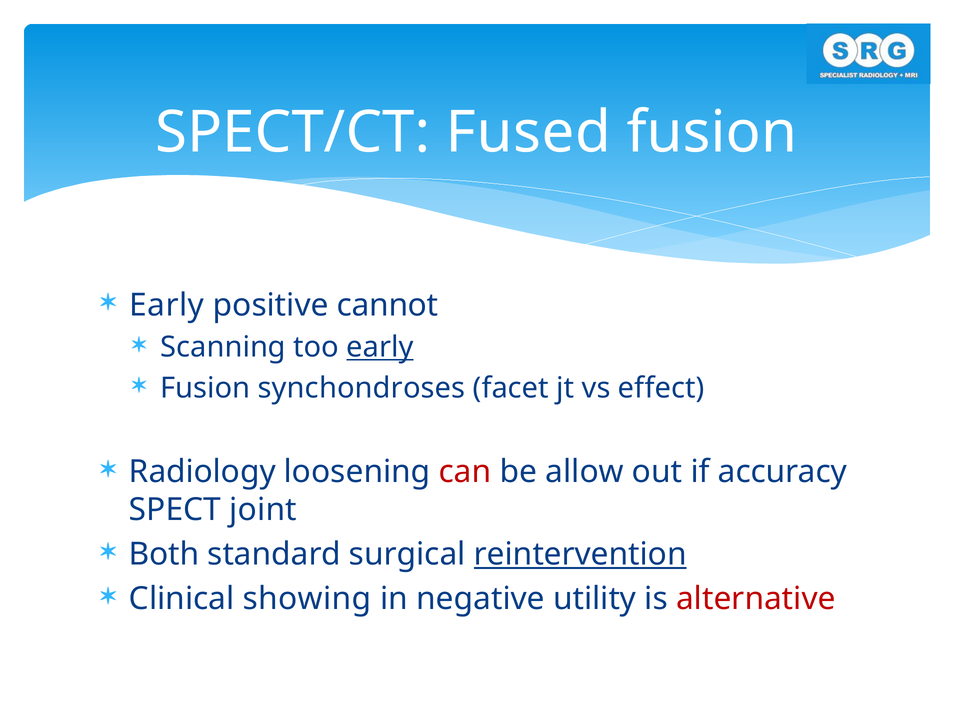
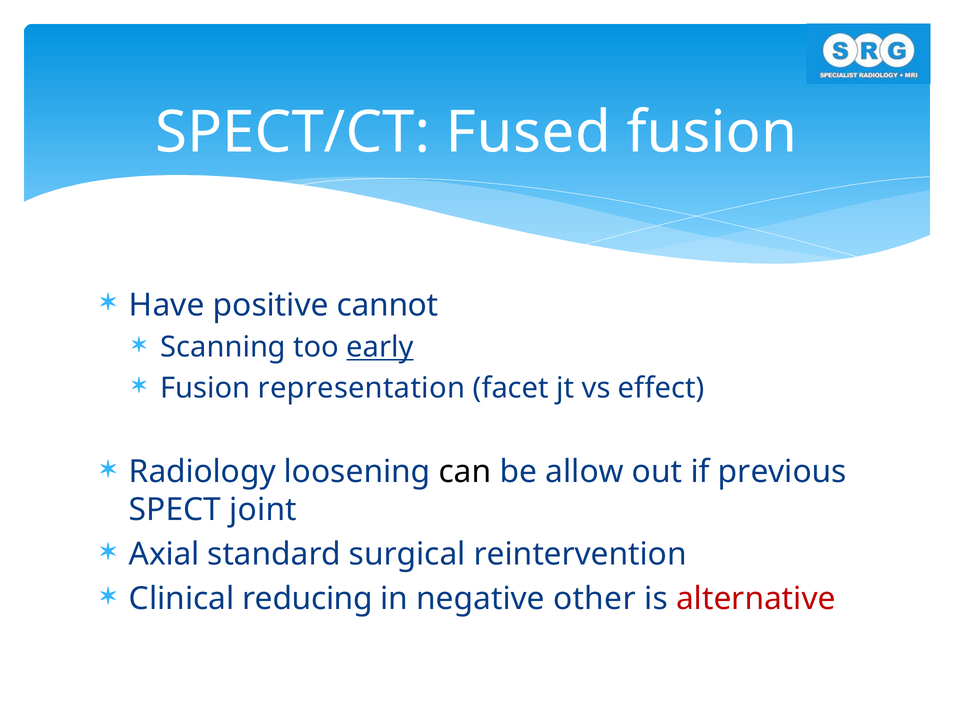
Early: Early -> Have (167, 305)
synchondroses: synchondroses -> representation (361, 388)
can colour: red -> black (465, 472)
accuracy: accuracy -> previous (782, 472)
Both: Both -> Axial (164, 554)
reintervention underline: present -> none (580, 554)
showing: showing -> reducing (307, 599)
utility: utility -> other (594, 599)
